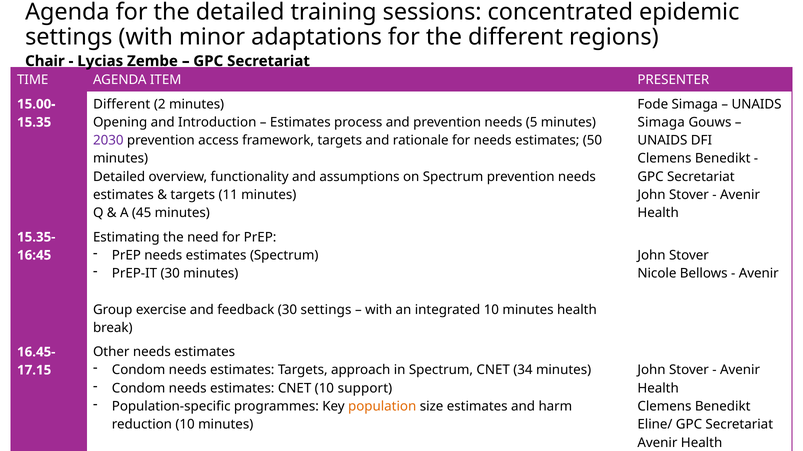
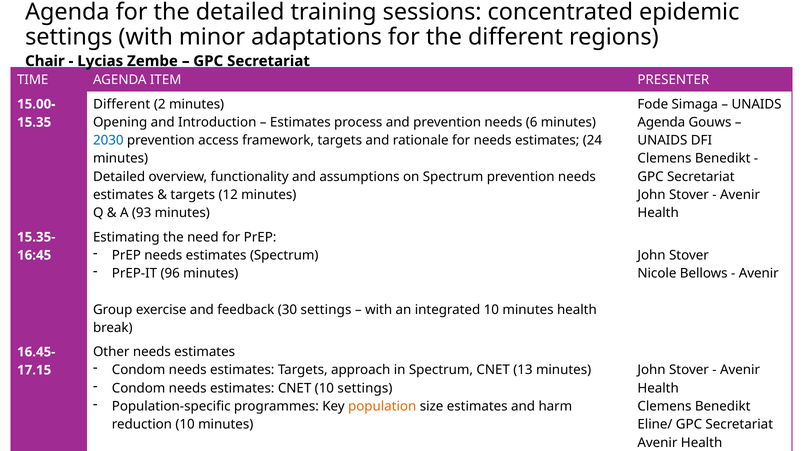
5: 5 -> 6 (532, 122)
Simaga: Simaga -> Agenda (661, 122)
2030 colour: purple -> blue (108, 141)
50: 50 -> 24 (592, 141)
11: 11 -> 12 (228, 195)
45: 45 -> 93 (142, 213)
PrEP-IT 30: 30 -> 96 (170, 274)
34: 34 -> 13 (523, 371)
10 support: support -> settings (365, 389)
